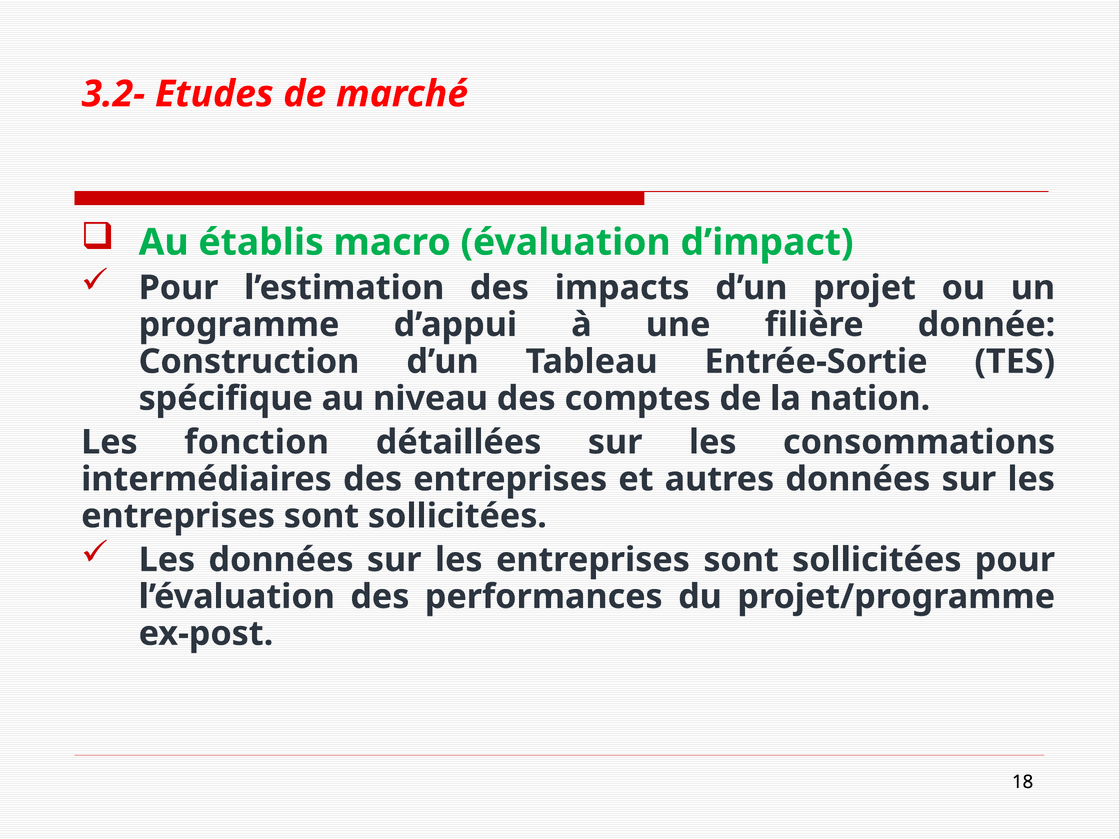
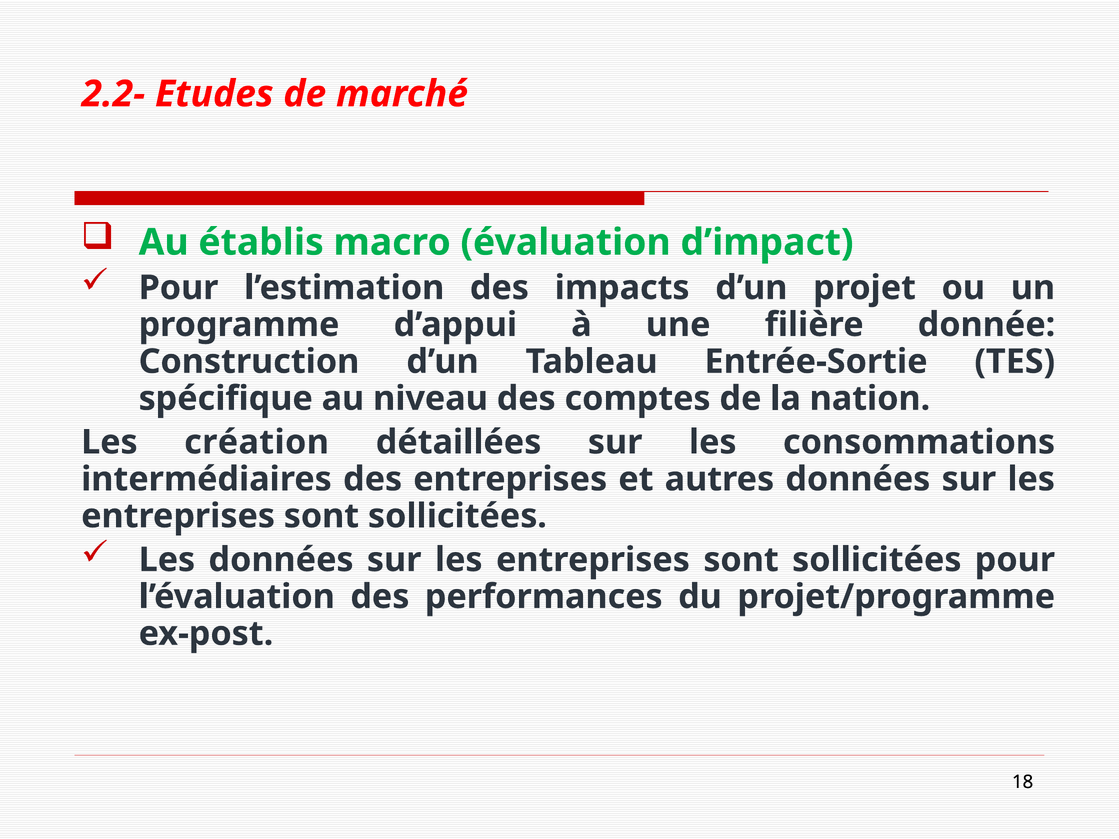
3.2-: 3.2- -> 2.2- (113, 94)
fonction: fonction -> création (257, 442)
